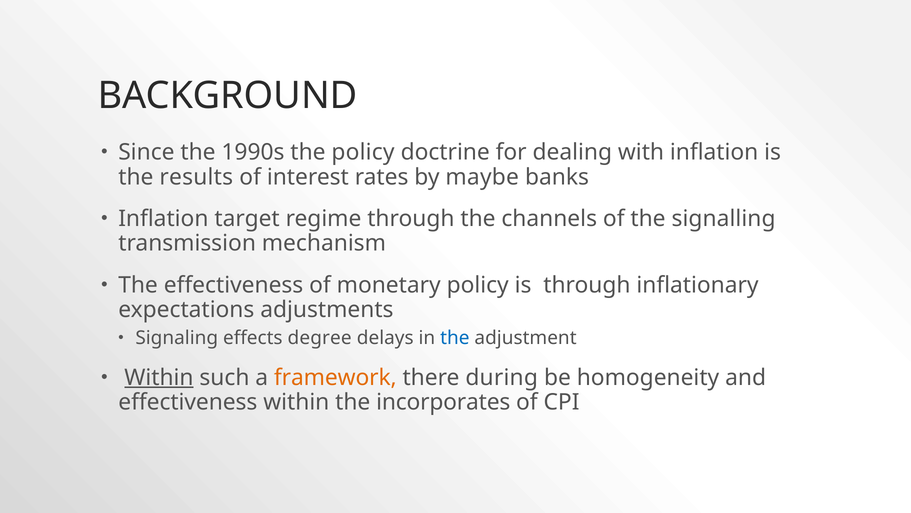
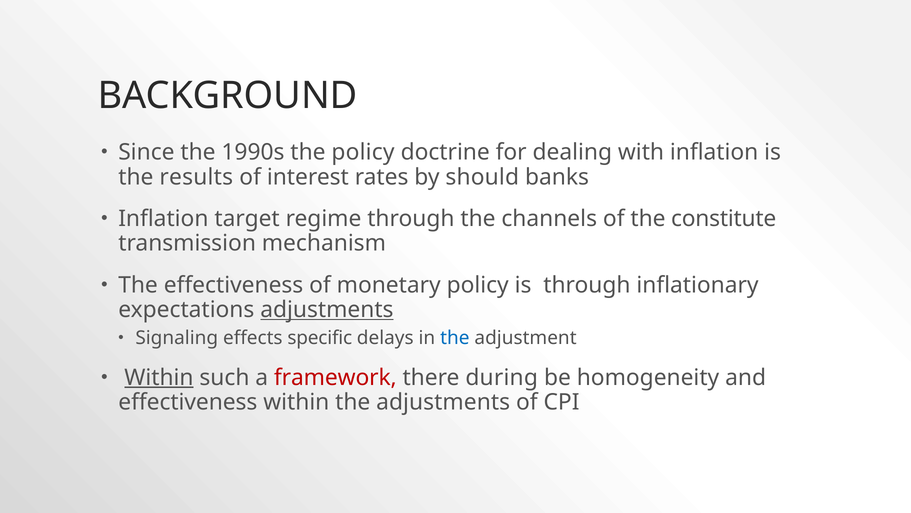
maybe: maybe -> should (482, 177)
signalling: signalling -> constitute (724, 219)
adjustments underline: none -> present (327, 309)
degree: degree -> specific (320, 338)
framework colour: orange -> red (335, 377)
the incorporates: incorporates -> adjustments (443, 402)
